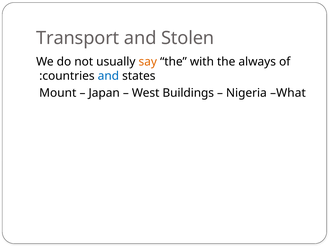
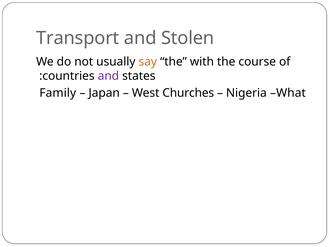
always: always -> course (257, 62)
and colour: blue -> purple (108, 76)
Mount: Mount -> Family (58, 93)
Buildings: Buildings -> Churches (188, 93)
